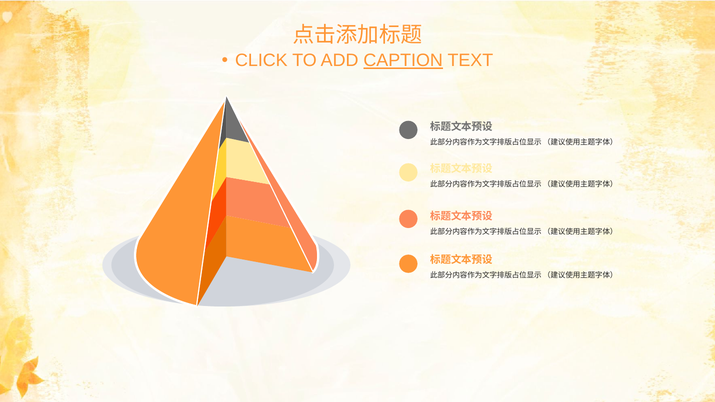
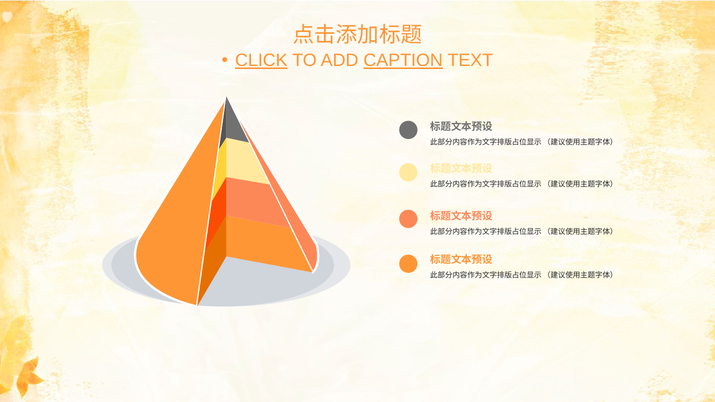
CLICK underline: none -> present (261, 61)
